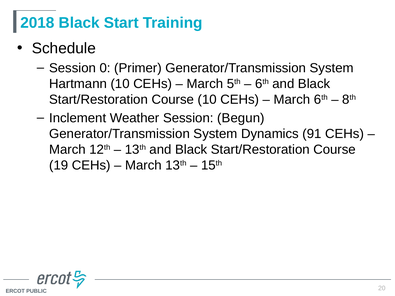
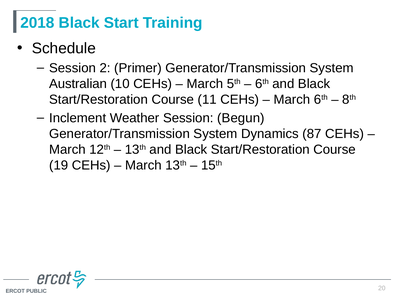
0: 0 -> 2 (105, 68)
Hartmann: Hartmann -> Australian (78, 84)
Course 10: 10 -> 11 (207, 100)
91: 91 -> 87 (312, 134)
